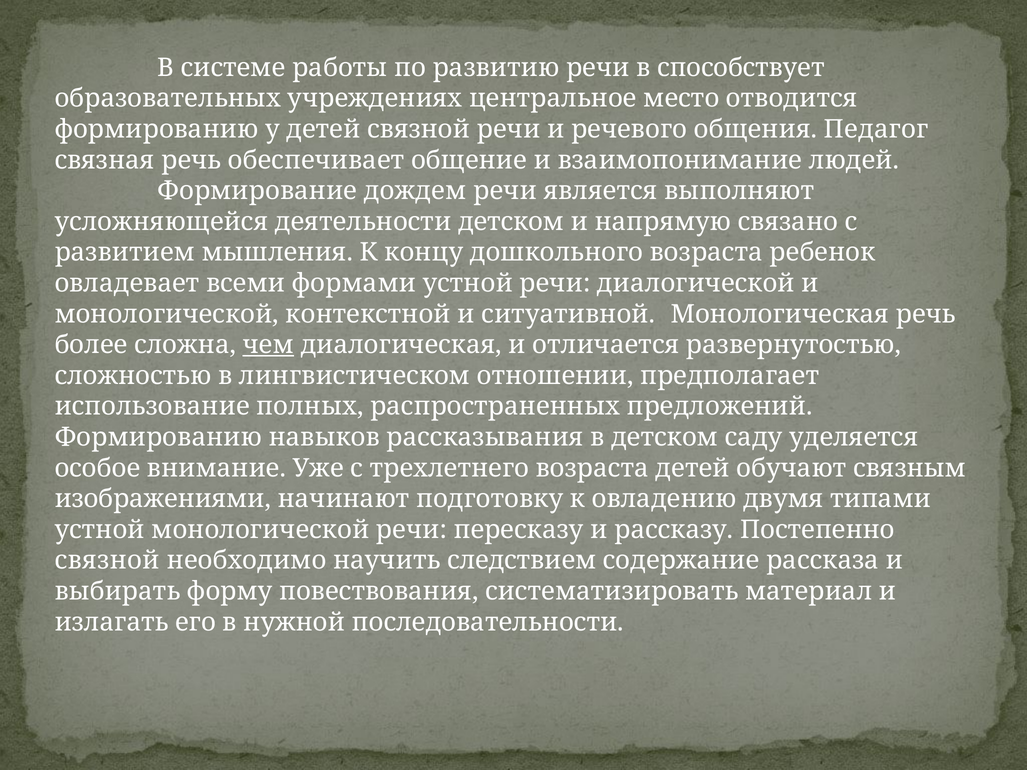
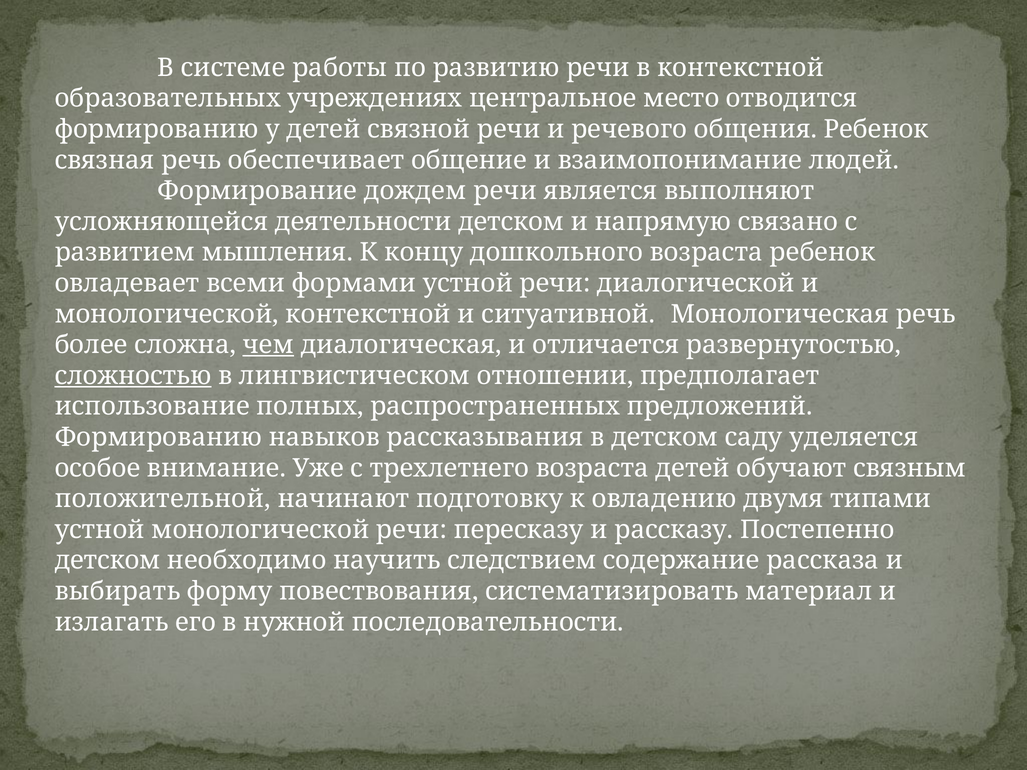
в способствует: способствует -> контекстной (741, 68)
общения Педагог: Педагог -> Ребенок (876, 129)
сложностью underline: none -> present (133, 376)
изображениями: изображениями -> положительной (163, 499)
связной: связной -> детском (107, 561)
